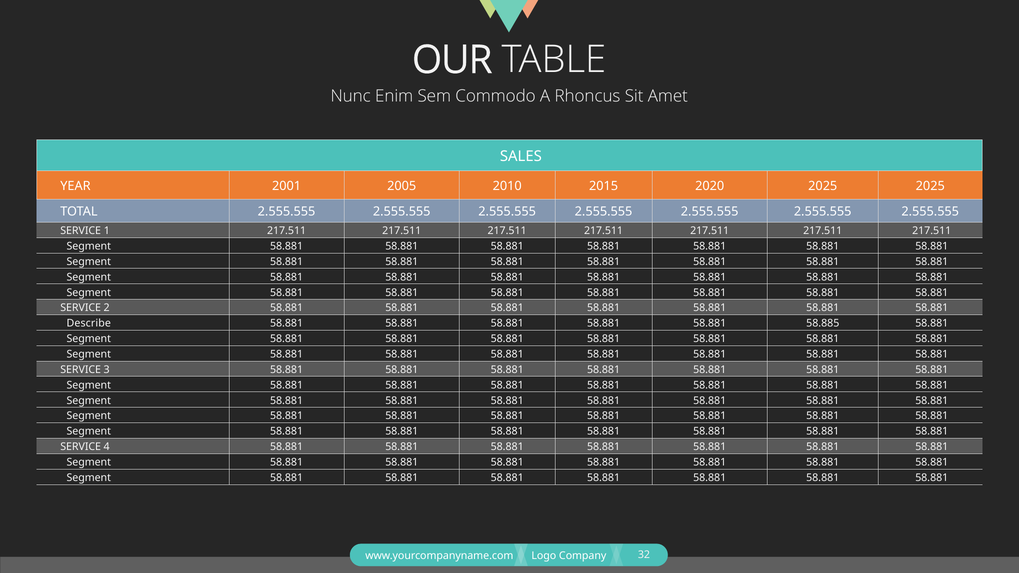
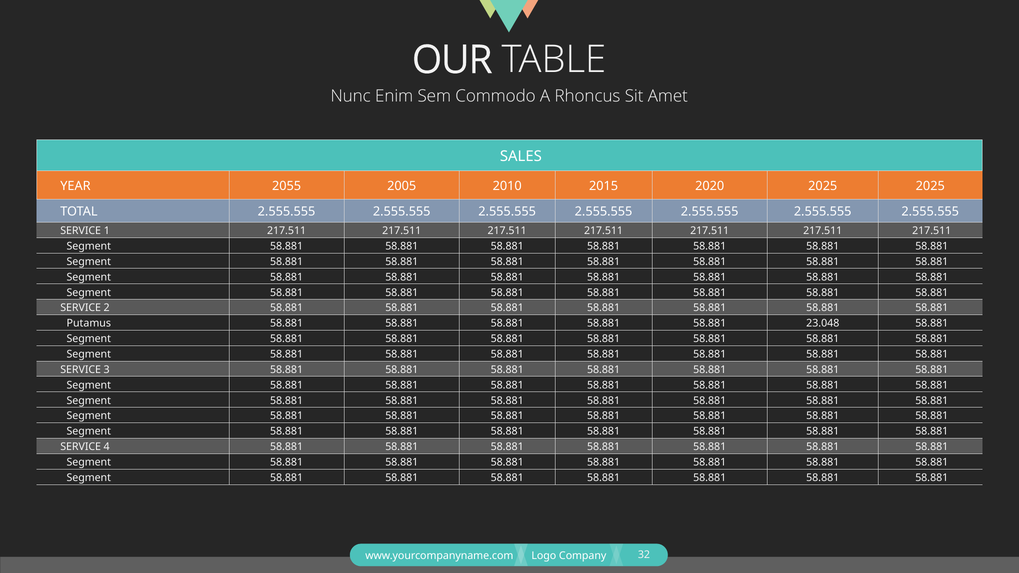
2001: 2001 -> 2055 (287, 186)
Describe: Describe -> Putamus (89, 323)
58.885: 58.885 -> 23.048 (823, 323)
